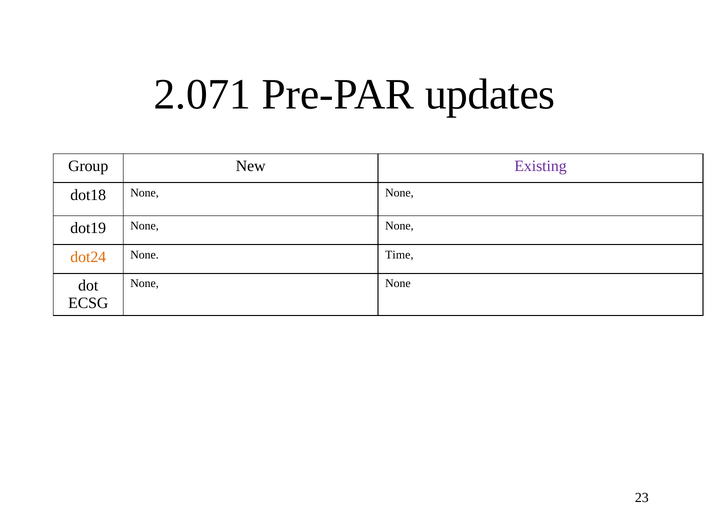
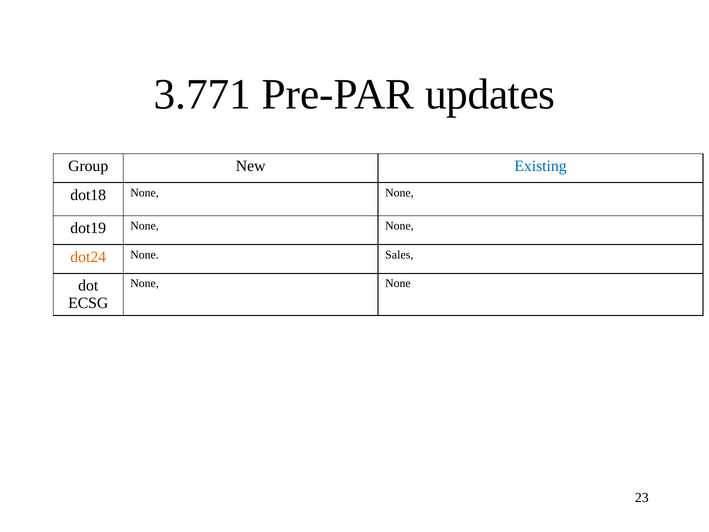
2.071: 2.071 -> 3.771 (202, 95)
Existing colour: purple -> blue (541, 166)
Time: Time -> Sales (399, 255)
